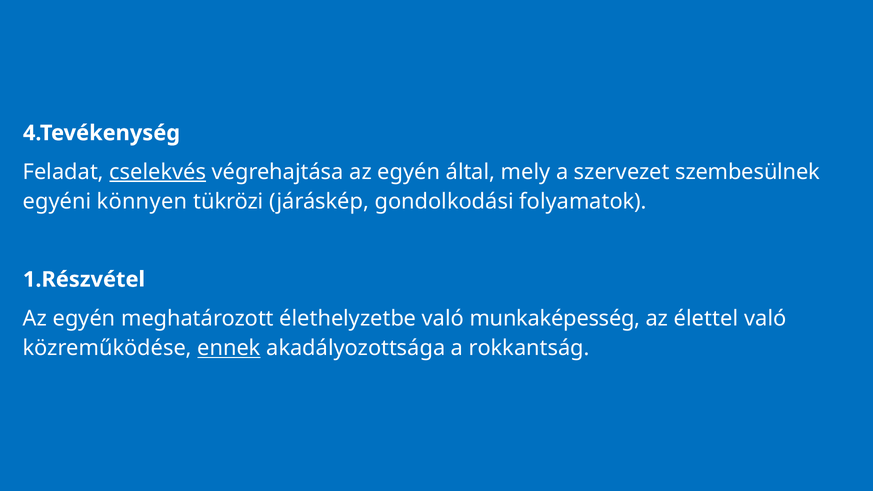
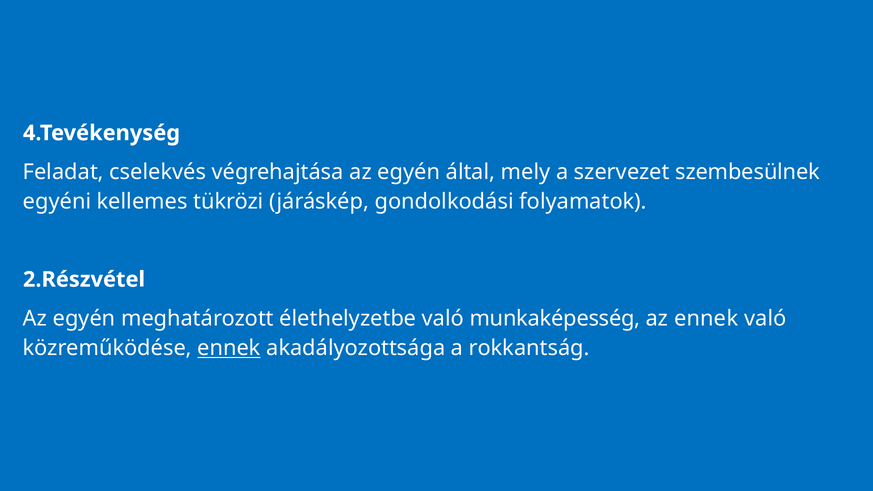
cselekvés underline: present -> none (158, 172)
könnyen: könnyen -> kellemes (142, 202)
1.Részvétel: 1.Részvétel -> 2.Részvétel (84, 280)
az élettel: élettel -> ennek (706, 318)
